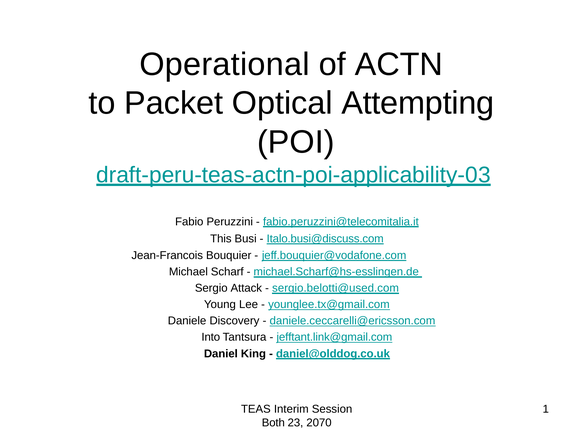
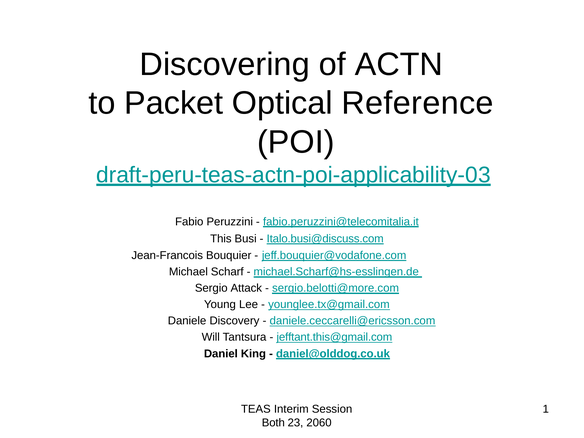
Operational: Operational -> Discovering (225, 64)
Attempting: Attempting -> Reference (418, 103)
sergio.belotti@used.com: sergio.belotti@used.com -> sergio.belotti@more.com (336, 288)
Into: Into -> Will (211, 337)
jefftant.link@gmail.com: jefftant.link@gmail.com -> jefftant.this@gmail.com (334, 337)
2070: 2070 -> 2060 (319, 423)
